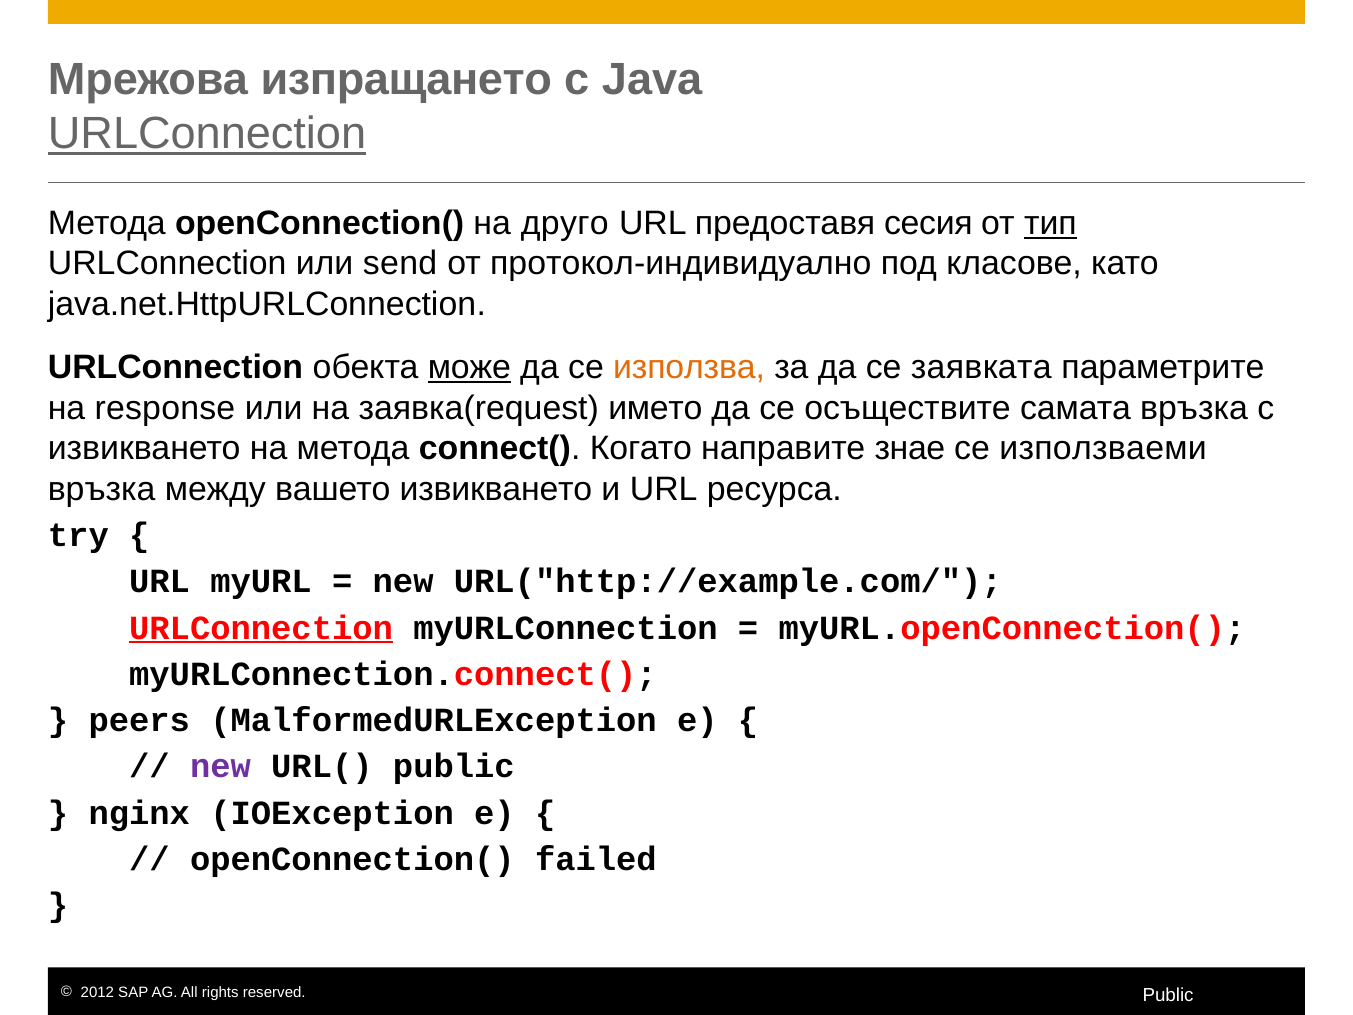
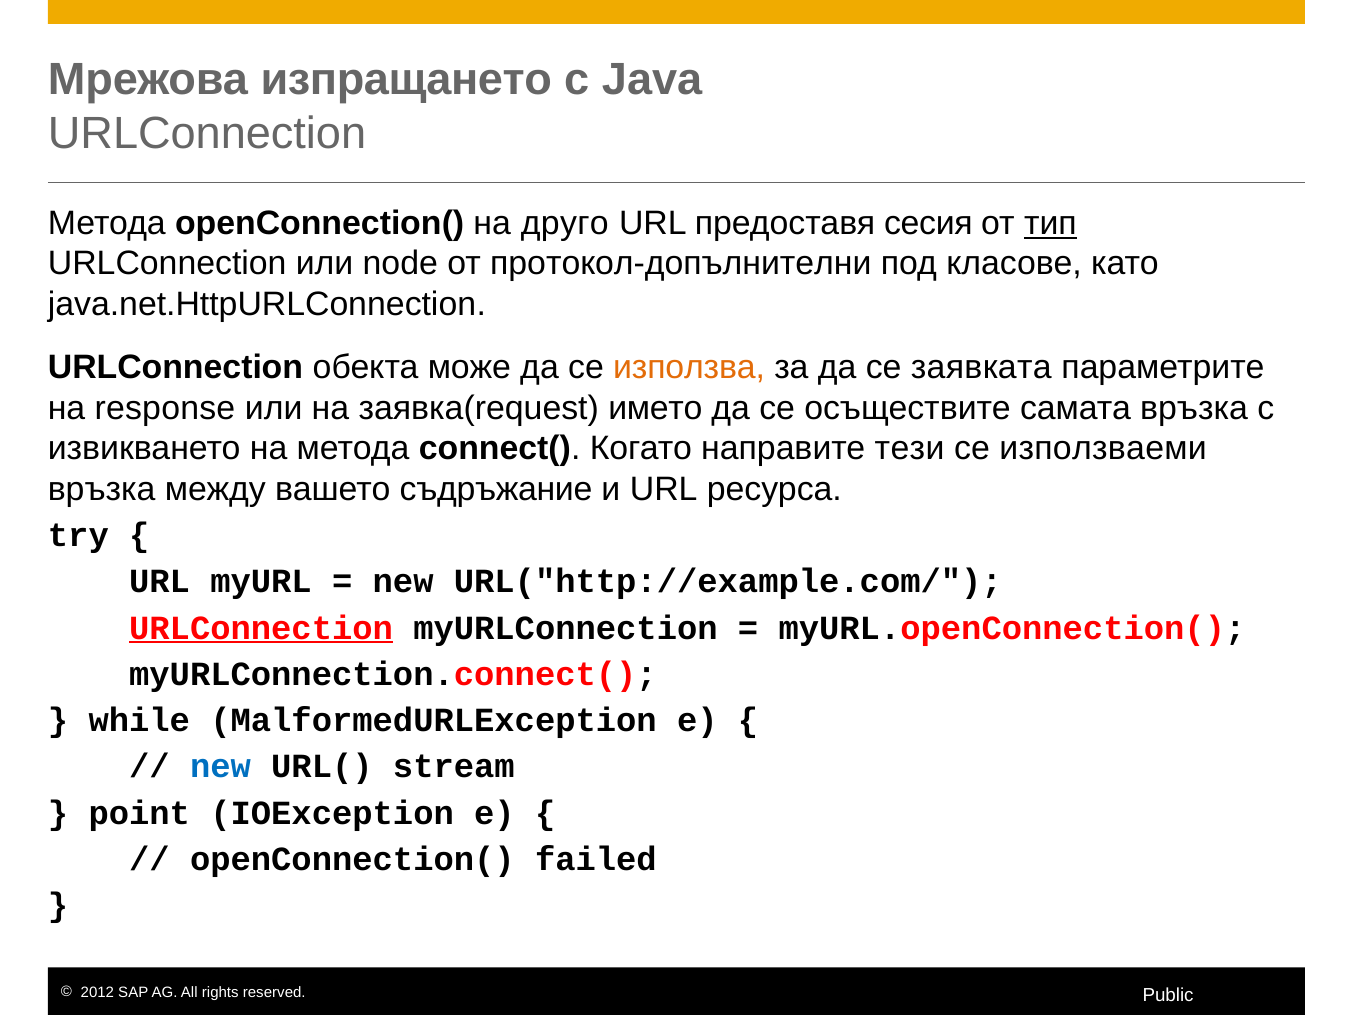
URLConnection underline: present -> none (207, 134)
send: send -> node (400, 264)
протокол-индивидуално: протокол-индивидуално -> протокол-допълнителни (681, 264)
може underline: present -> none (469, 367)
знае: знае -> тези (910, 448)
вашето извикването: извикването -> съдръжание (496, 489)
peers: peers -> while (139, 720)
new colour: purple -> blue (220, 766)
URL( public: public -> stream (454, 766)
nginx: nginx -> point (139, 813)
